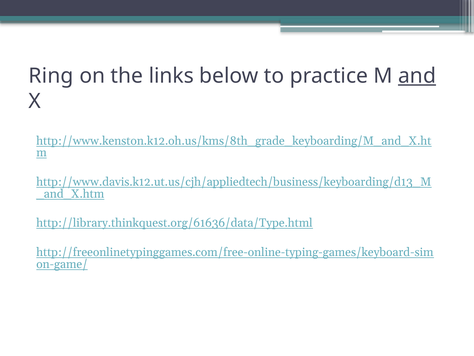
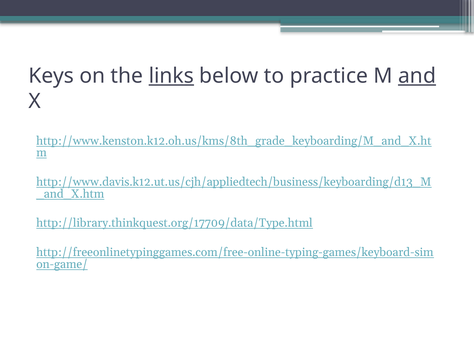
Ring: Ring -> Keys (51, 76)
links underline: none -> present (171, 76)
http://library.thinkquest.org/61636/data/Type.html: http://library.thinkquest.org/61636/data/Type.html -> http://library.thinkquest.org/17709/data/Type.html (174, 223)
